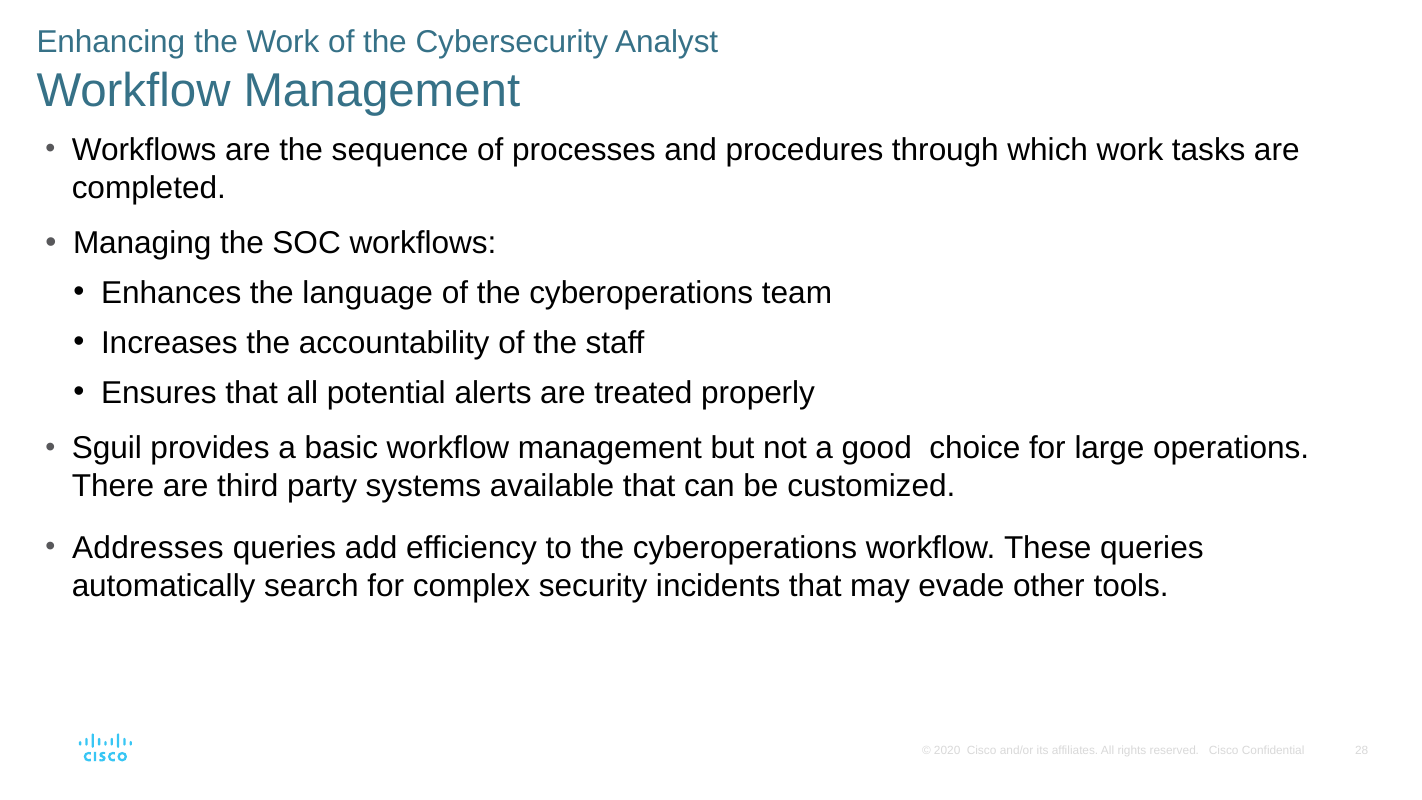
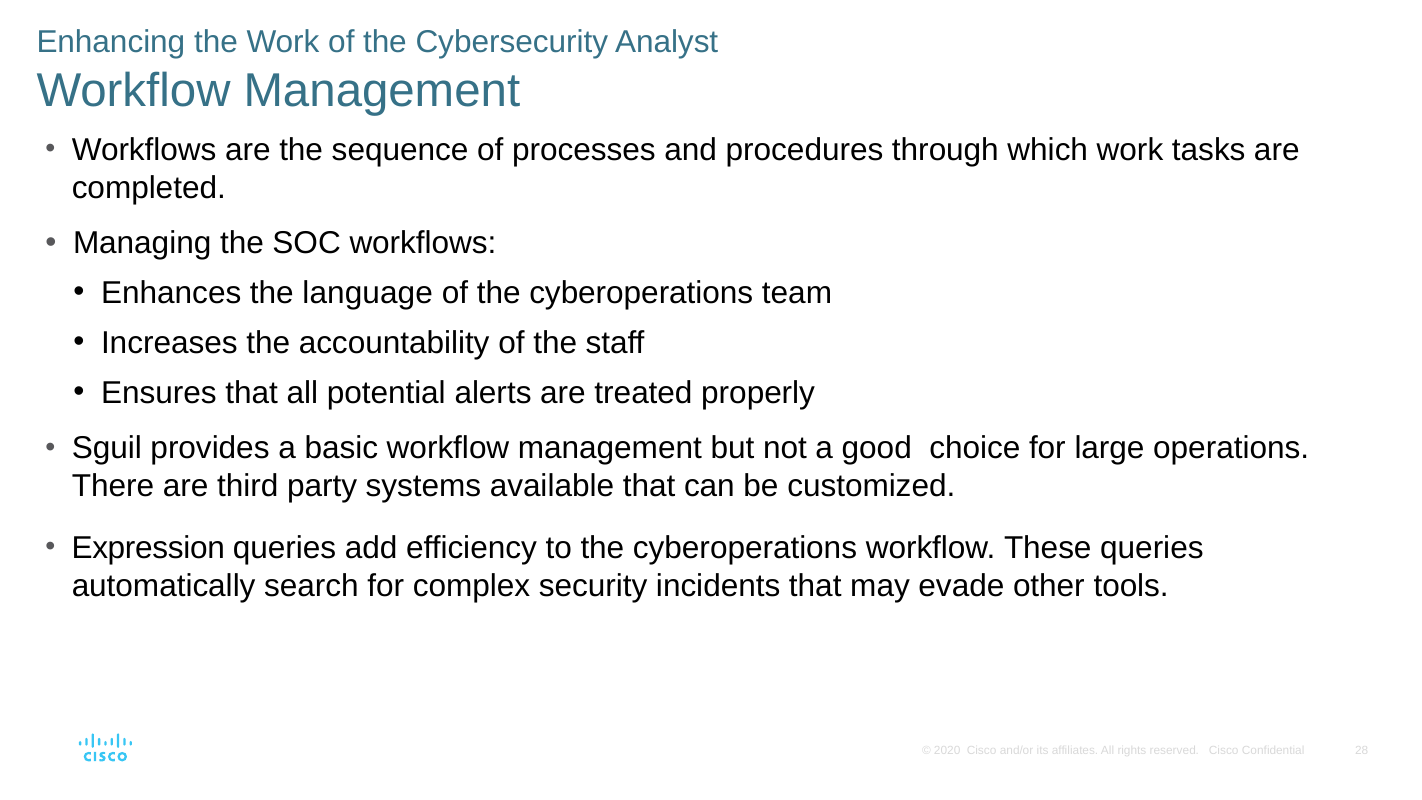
Addresses: Addresses -> Expression (148, 548)
